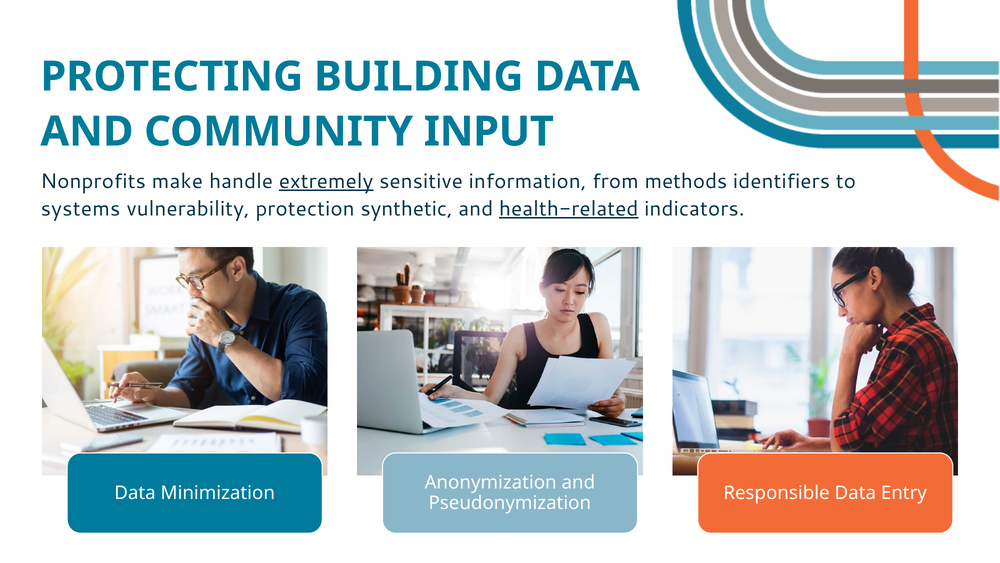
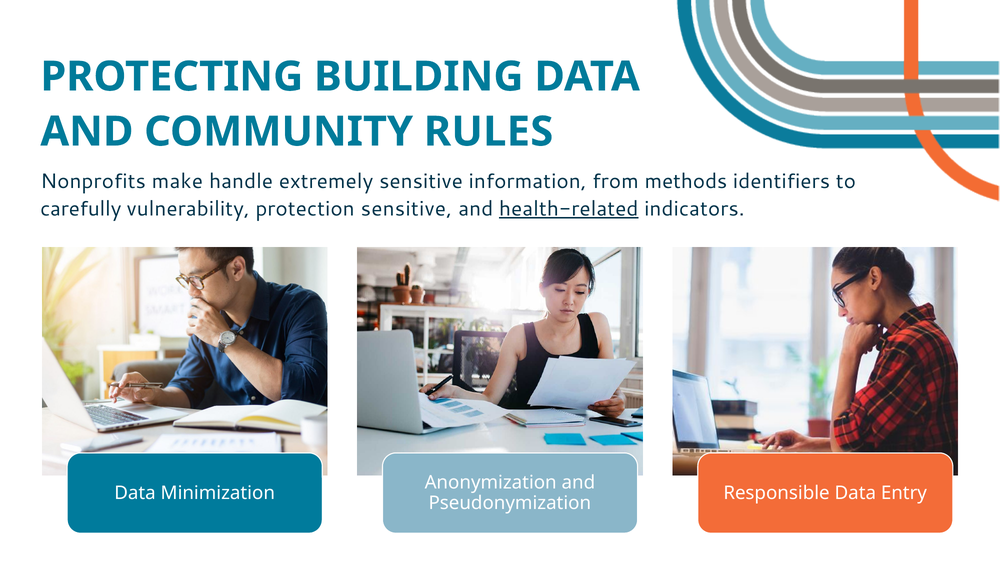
INPUT: INPUT -> RULES (489, 132)
extremely underline: present -> none (326, 181)
systems: systems -> carefully (81, 209)
protection synthetic: synthetic -> sensitive (406, 209)
